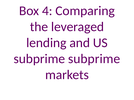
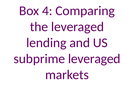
subprime subprime: subprime -> leveraged (94, 59)
